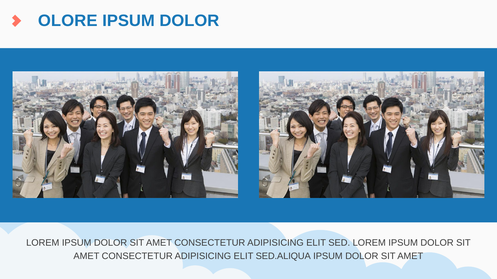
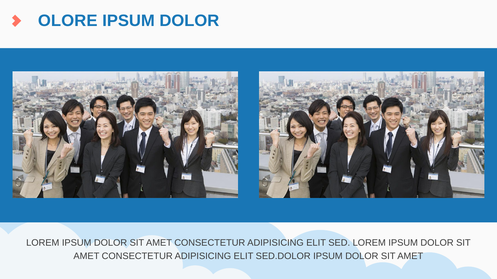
SED.ALIQUA: SED.ALIQUA -> SED.DOLOR (283, 257)
